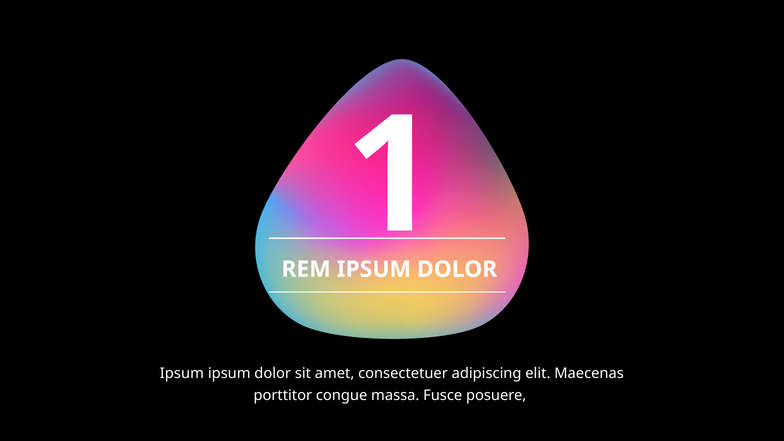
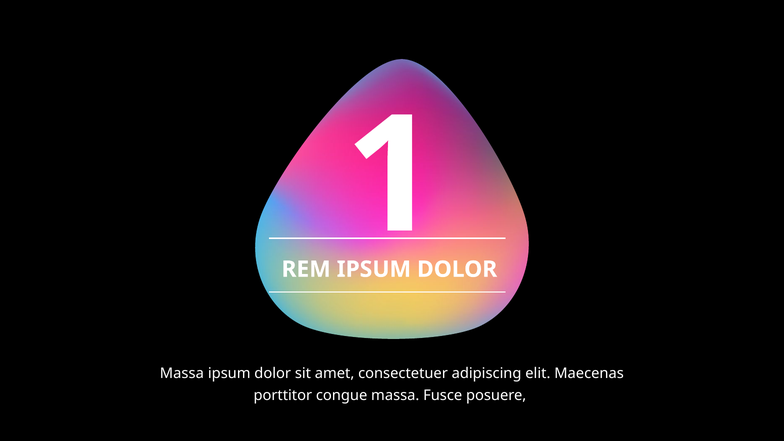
Ipsum: Ipsum -> Massa (182, 373)
